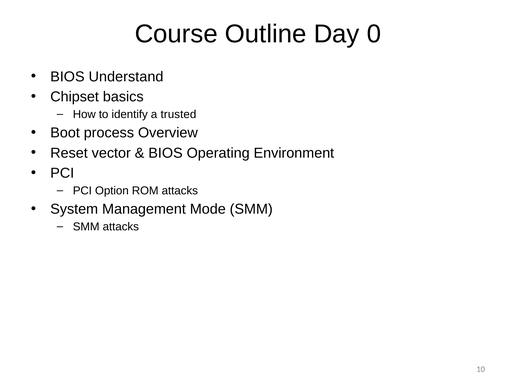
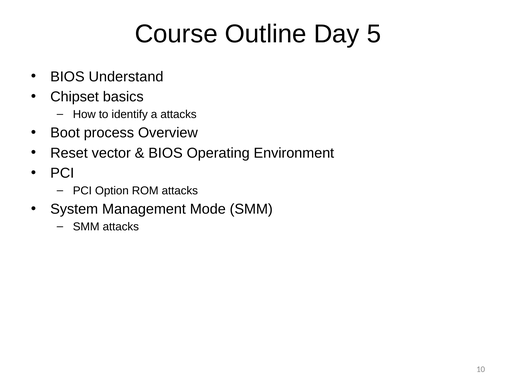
0: 0 -> 5 (374, 34)
a trusted: trusted -> attacks (179, 114)
